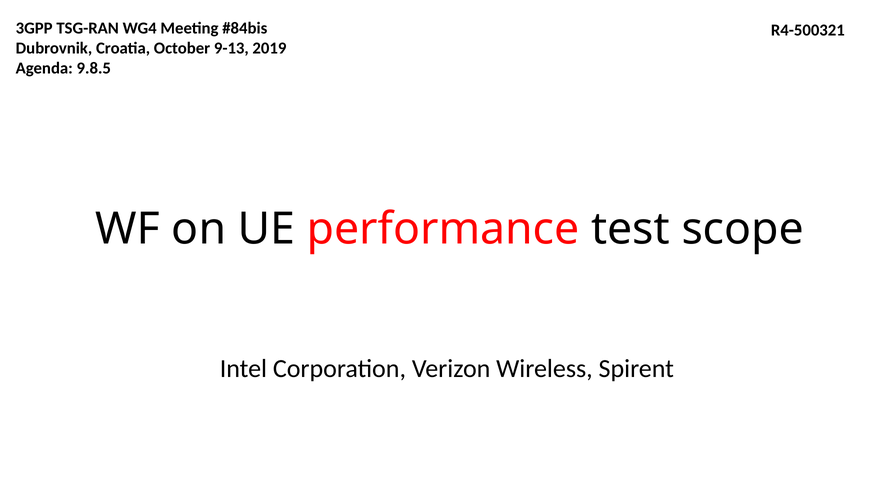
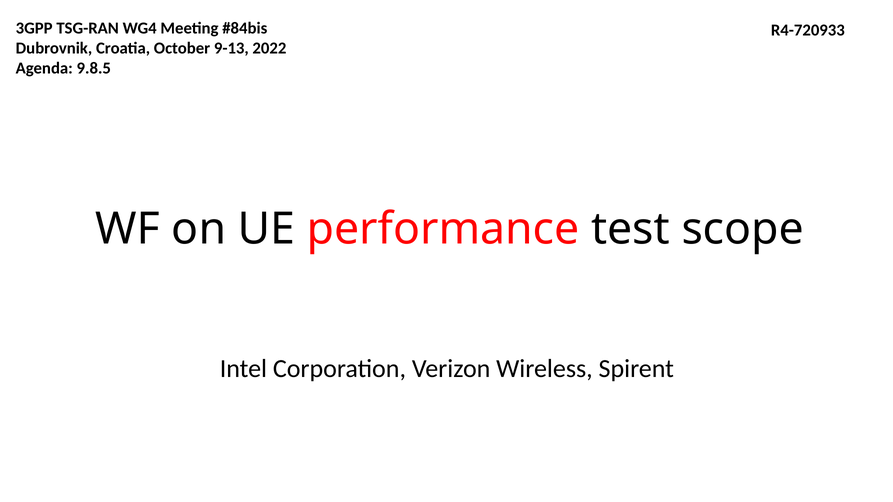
R4-500321: R4-500321 -> R4-720933 (808, 30)
2019: 2019 -> 2022 (269, 48)
